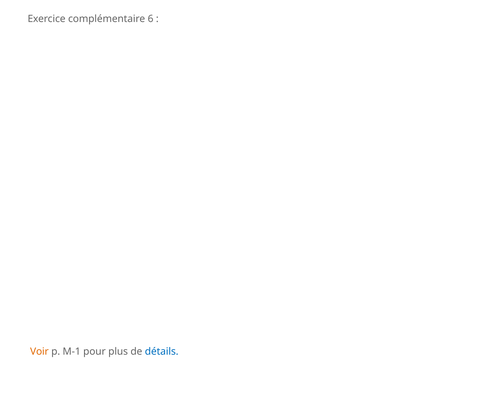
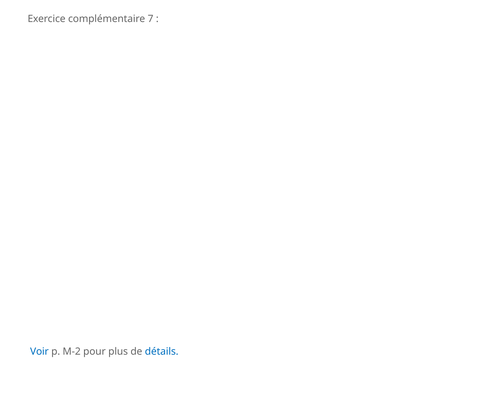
6: 6 -> 7 (151, 19)
Voir colour: orange -> blue (39, 351)
M-1: M-1 -> M-2 (72, 351)
